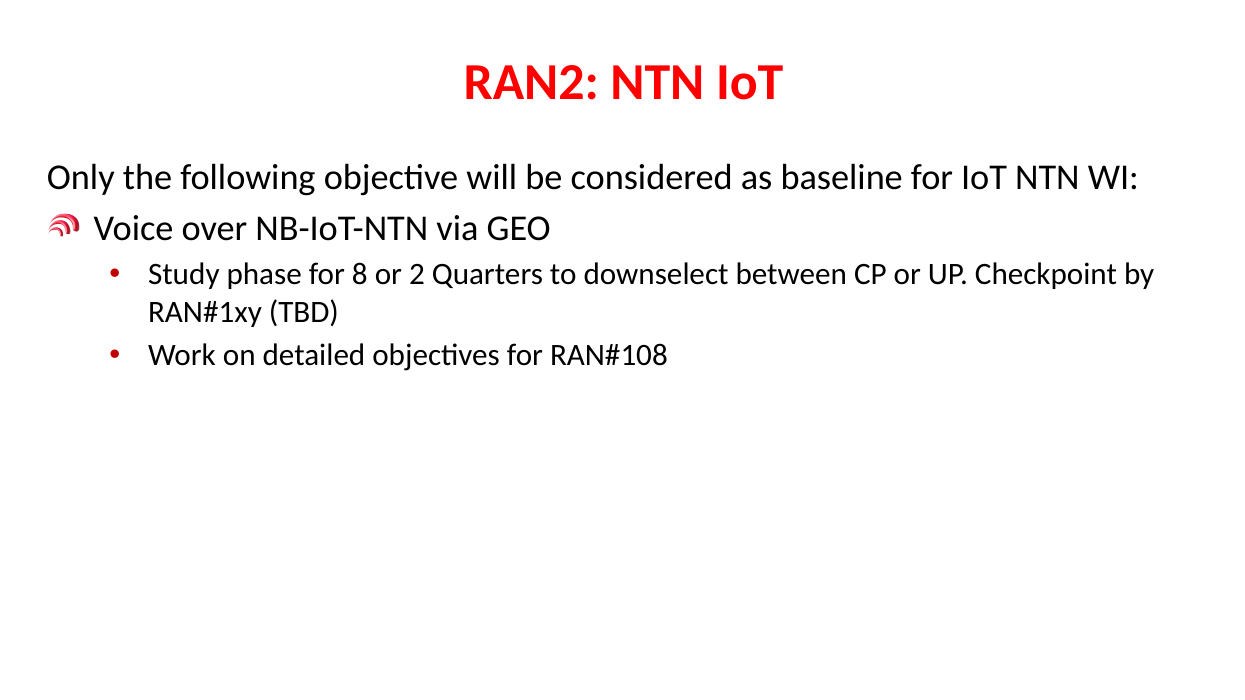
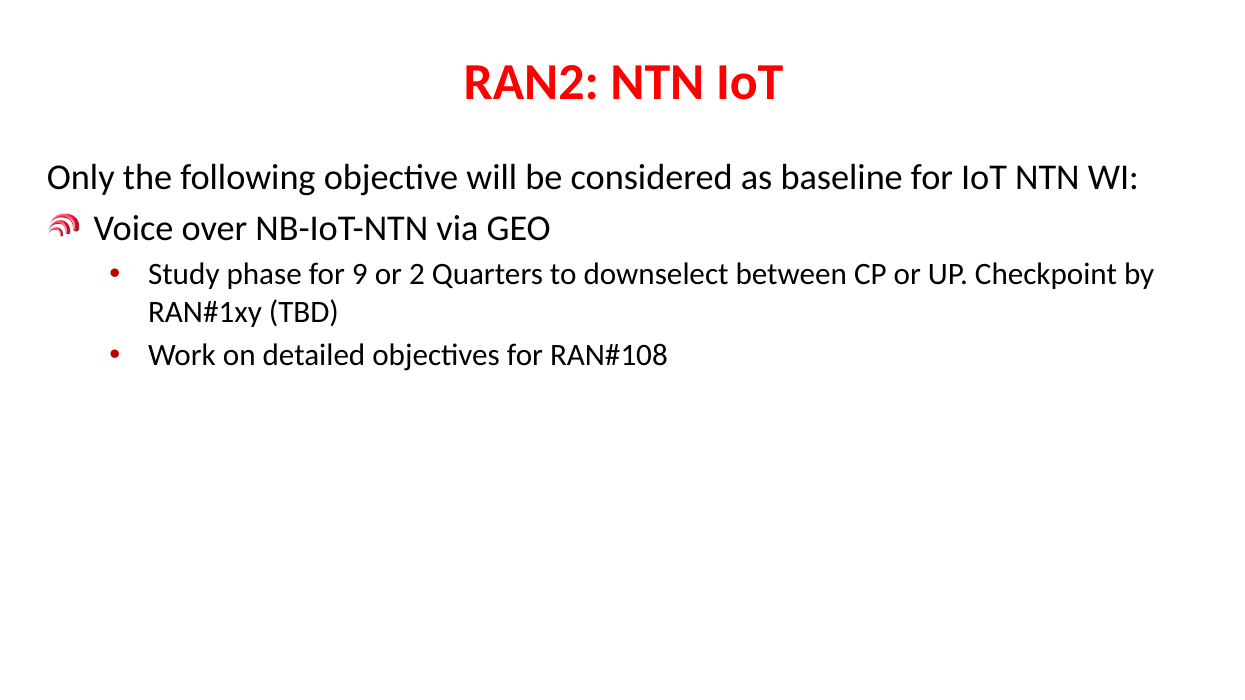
8: 8 -> 9 (360, 275)
